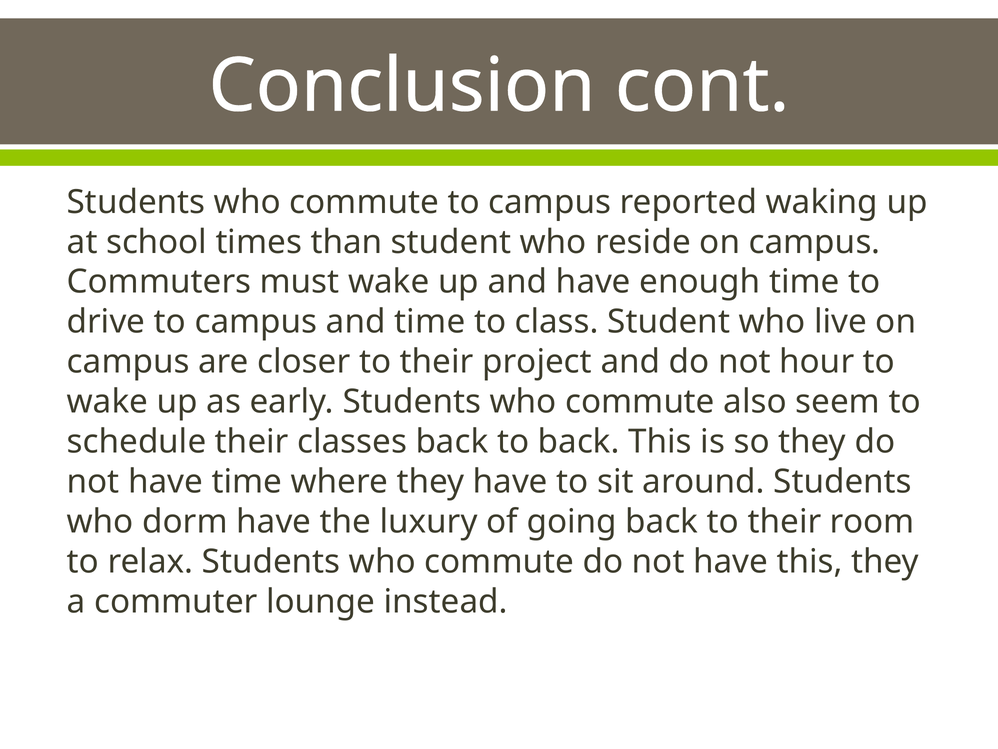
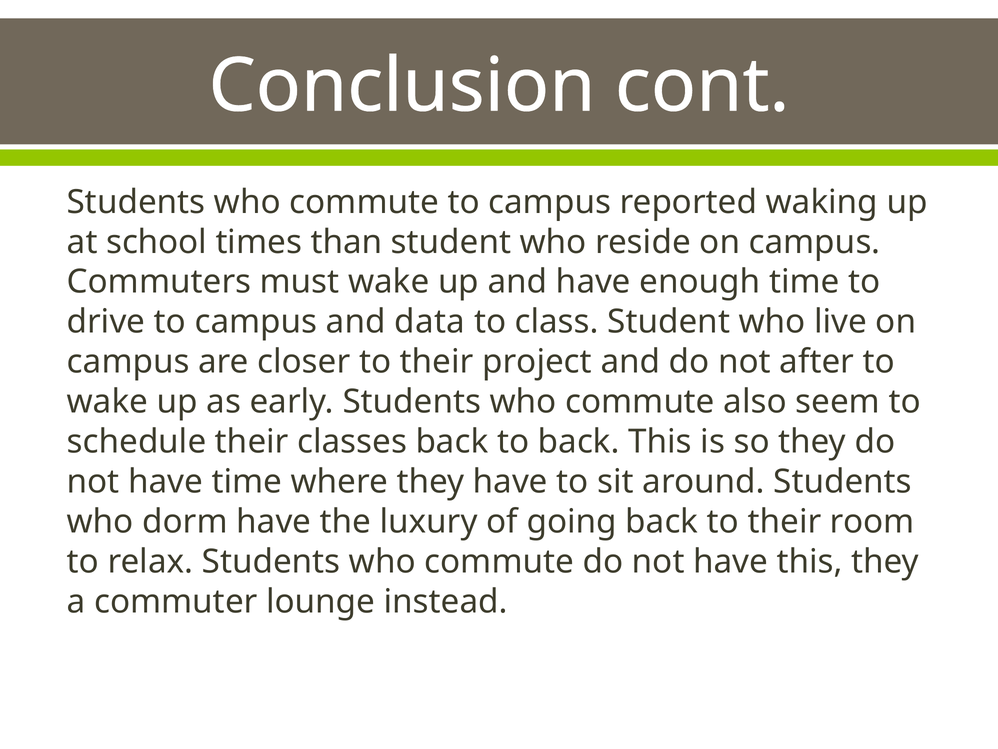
and time: time -> data (430, 322)
hour: hour -> after (817, 362)
